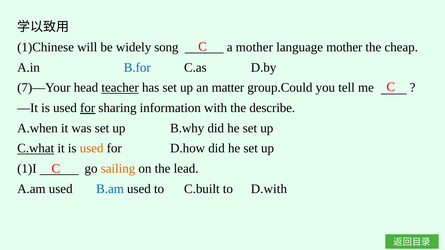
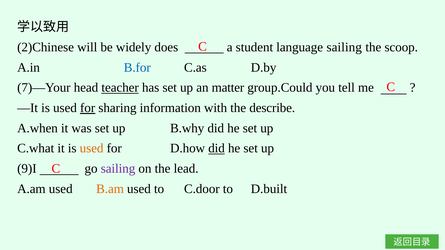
1)Chinese: 1)Chinese -> 2)Chinese (46, 47)
song: song -> does (166, 47)
a mother: mother -> student (254, 47)
language mother: mother -> sailing (344, 47)
cheap: cheap -> scoop (401, 47)
C.what underline: present -> none (36, 149)
did underline: none -> present (217, 149)
1)I: 1)I -> 9)I (27, 169)
sailing colour: orange -> purple (118, 169)
B.am colour: blue -> orange (110, 189)
C.built: C.built -> C.door (202, 189)
D.with: D.with -> D.built (269, 189)
